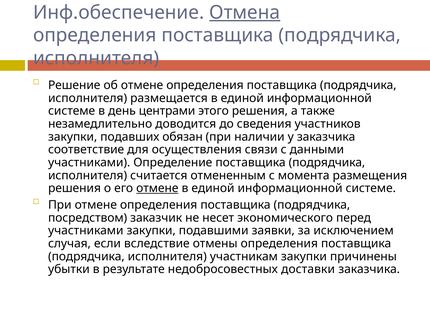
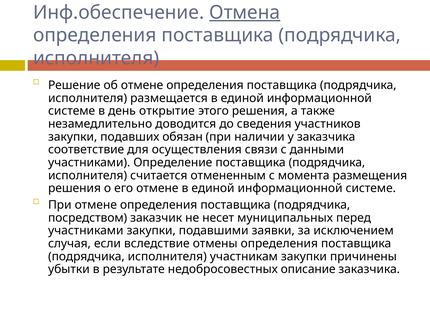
центрами: центрами -> открытие (167, 111)
отмене underline: present -> none (157, 189)
экономического: экономического -> муниципальных (285, 218)
доставки: доставки -> описание (308, 270)
